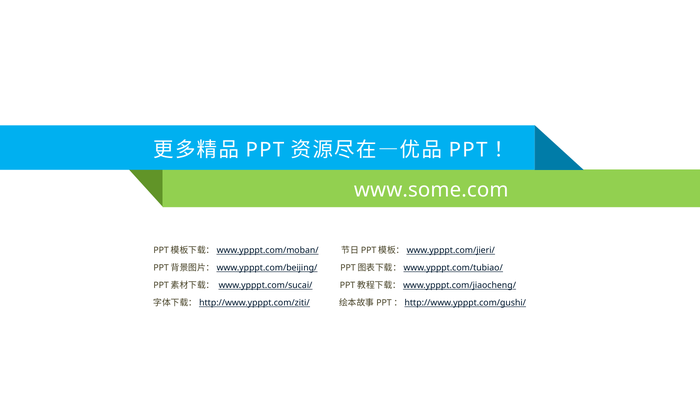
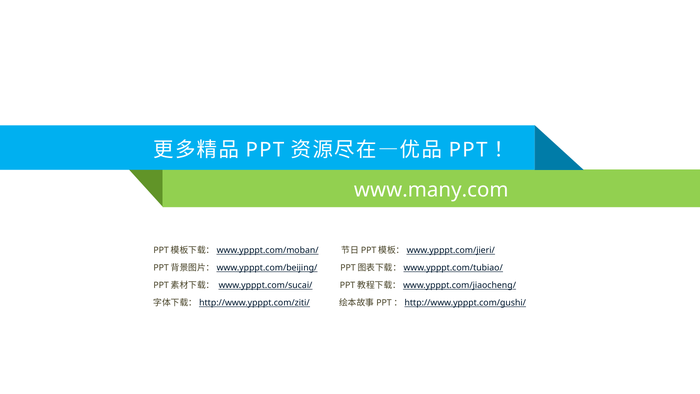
www.some.com: www.some.com -> www.many.com (431, 190)
